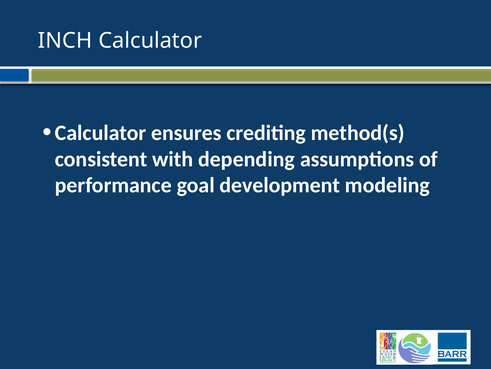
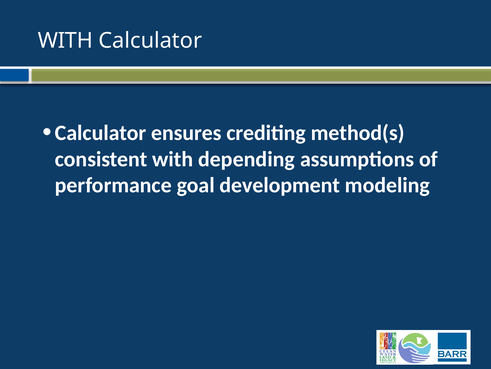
INCH: INCH -> WITH (65, 40)
